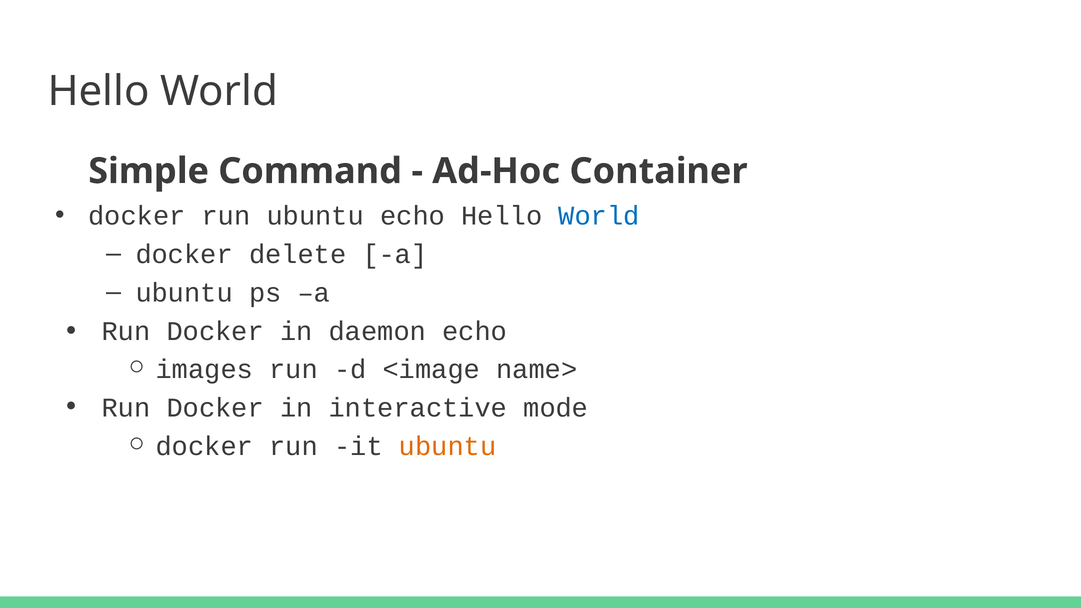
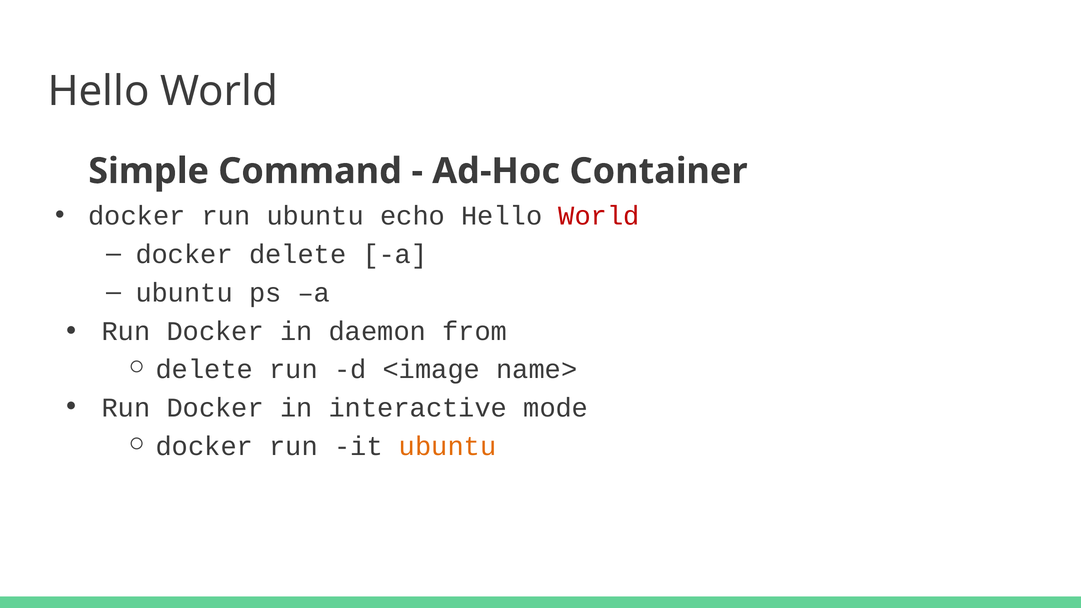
World colour: blue -> red (599, 216)
daemon echo: echo -> from (475, 331)
images: images -> delete (204, 370)
